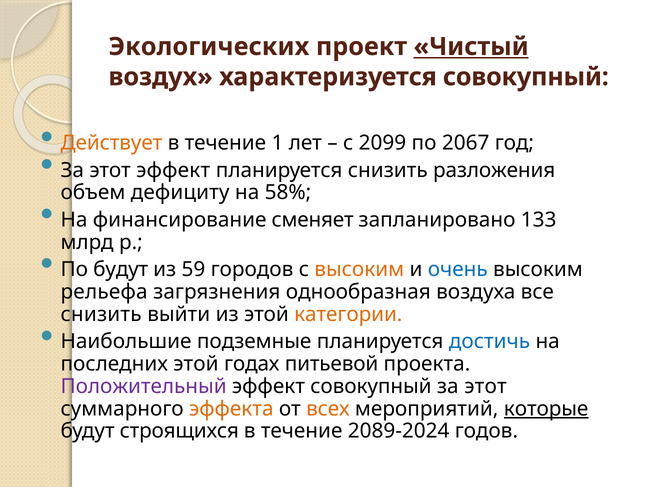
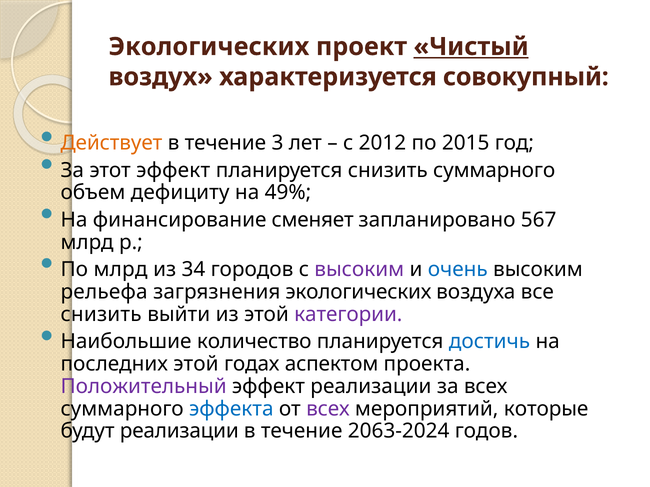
1: 1 -> 3 (277, 143)
2099: 2099 -> 2012 (382, 143)
2067: 2067 -> 2015 (466, 143)
снизить разложения: разложения -> суммарного (494, 170)
58%: 58% -> 49% (288, 193)
133: 133 -> 567 (539, 220)
По будут: будут -> млрд (121, 270)
59: 59 -> 34 (193, 270)
высоким colour: orange -> purple (359, 270)
загрязнения однообразная: однообразная -> экологических (358, 292)
категории colour: orange -> purple (348, 315)
подземные: подземные -> количество (254, 342)
питьевой: питьевой -> аспектом (332, 364)
эффект совокупный: совокупный -> реализации (371, 387)
этот: этот -> всех (486, 387)
эффекта colour: orange -> blue (231, 409)
всех colour: orange -> purple (328, 409)
которые underline: present -> none (546, 409)
будут строящихся: строящихся -> реализации (179, 432)
2089-2024: 2089-2024 -> 2063-2024 (399, 432)
